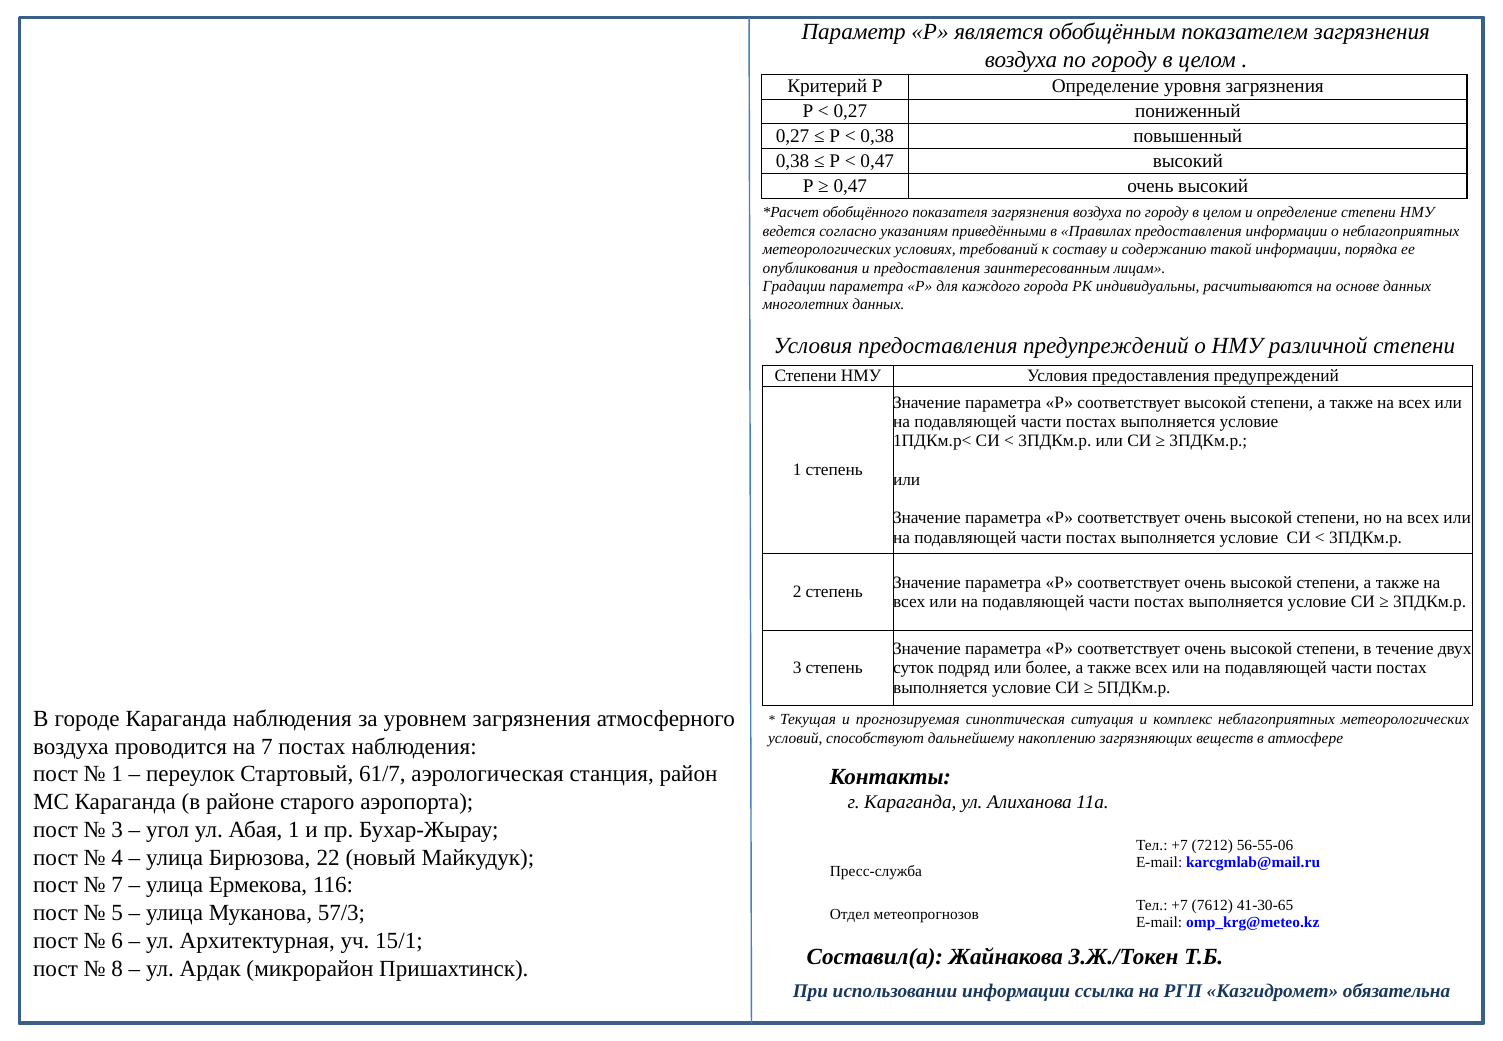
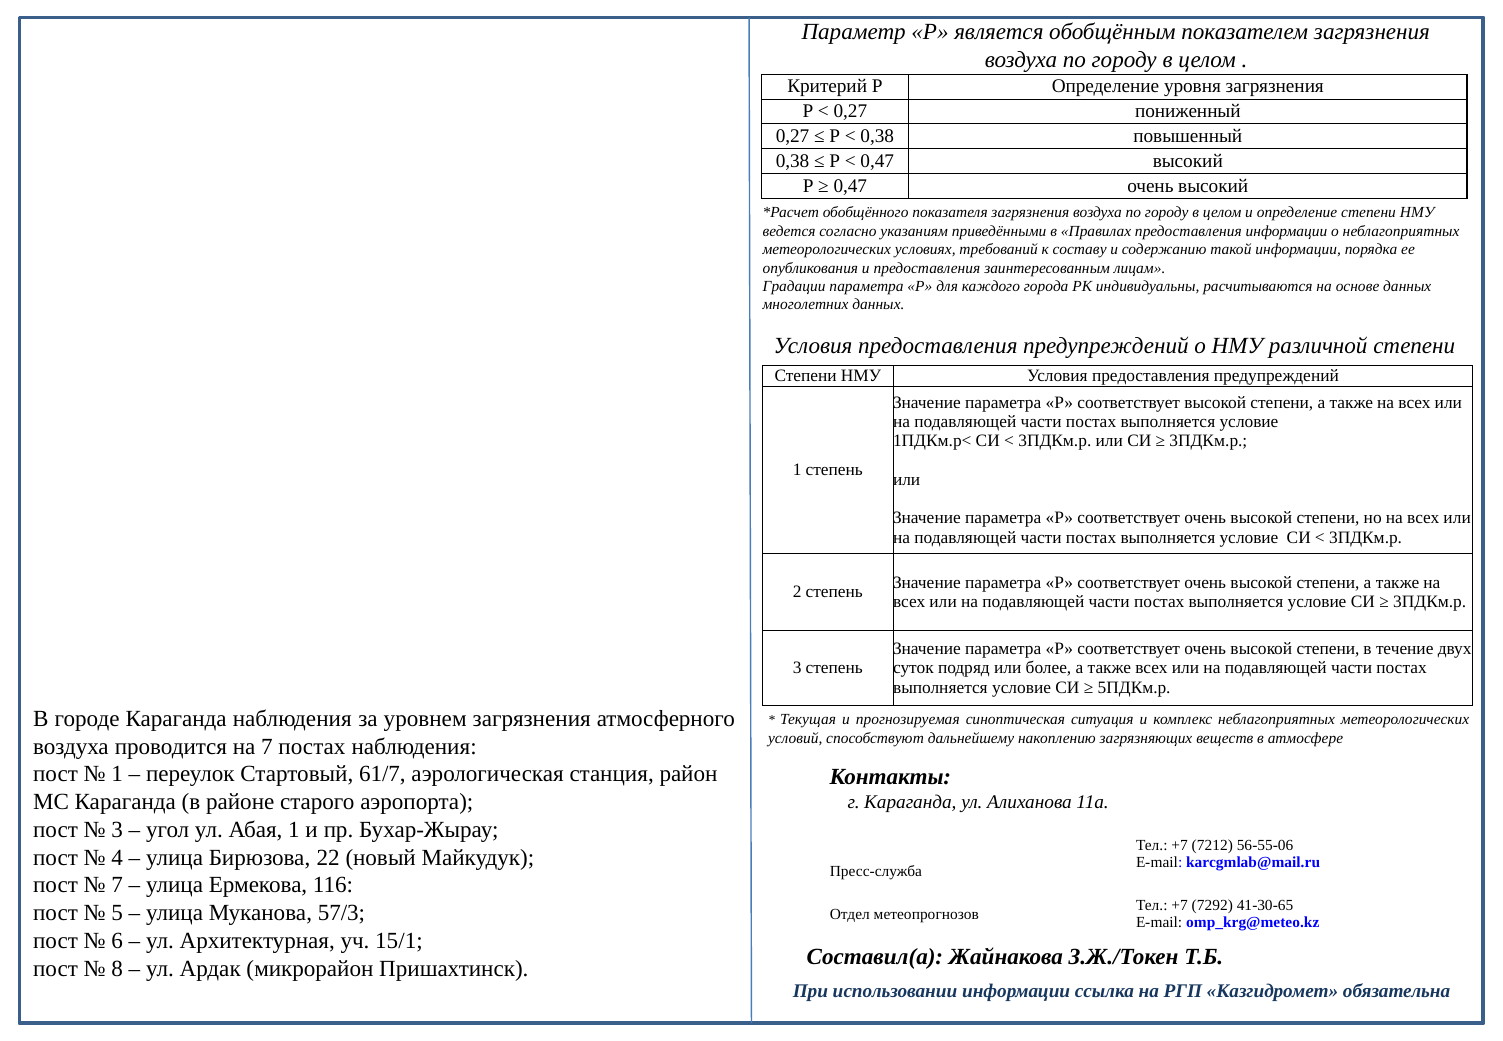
7612: 7612 -> 7292 (1212, 905)
